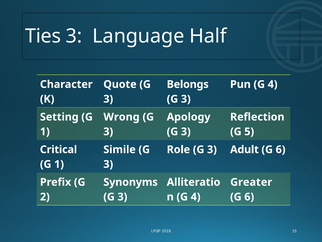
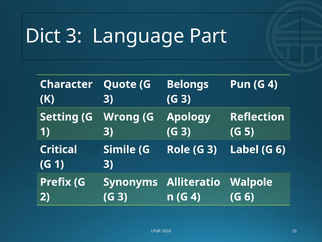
Ties: Ties -> Dict (43, 36)
Half: Half -> Part (208, 36)
Adult: Adult -> Label (244, 149)
Greater: Greater -> Walpole (251, 182)
